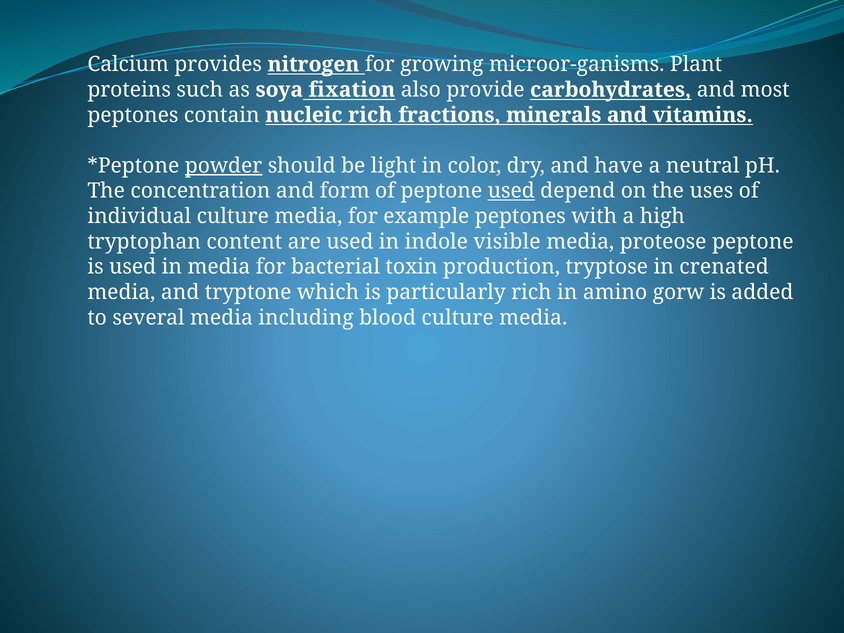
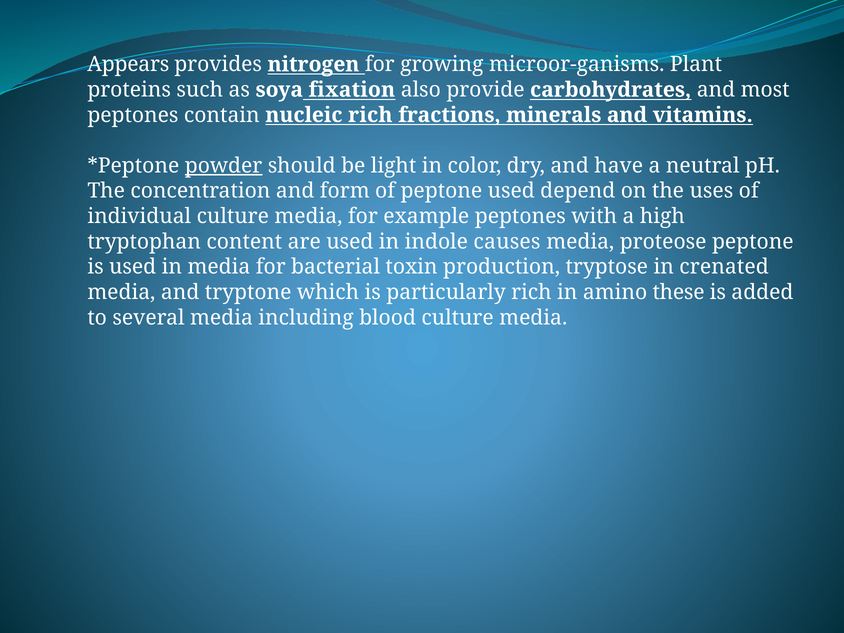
Calcium: Calcium -> Appears (128, 64)
used underline: present -> none (511, 191)
visible: visible -> causes (507, 242)
gorw: gorw -> these (679, 292)
